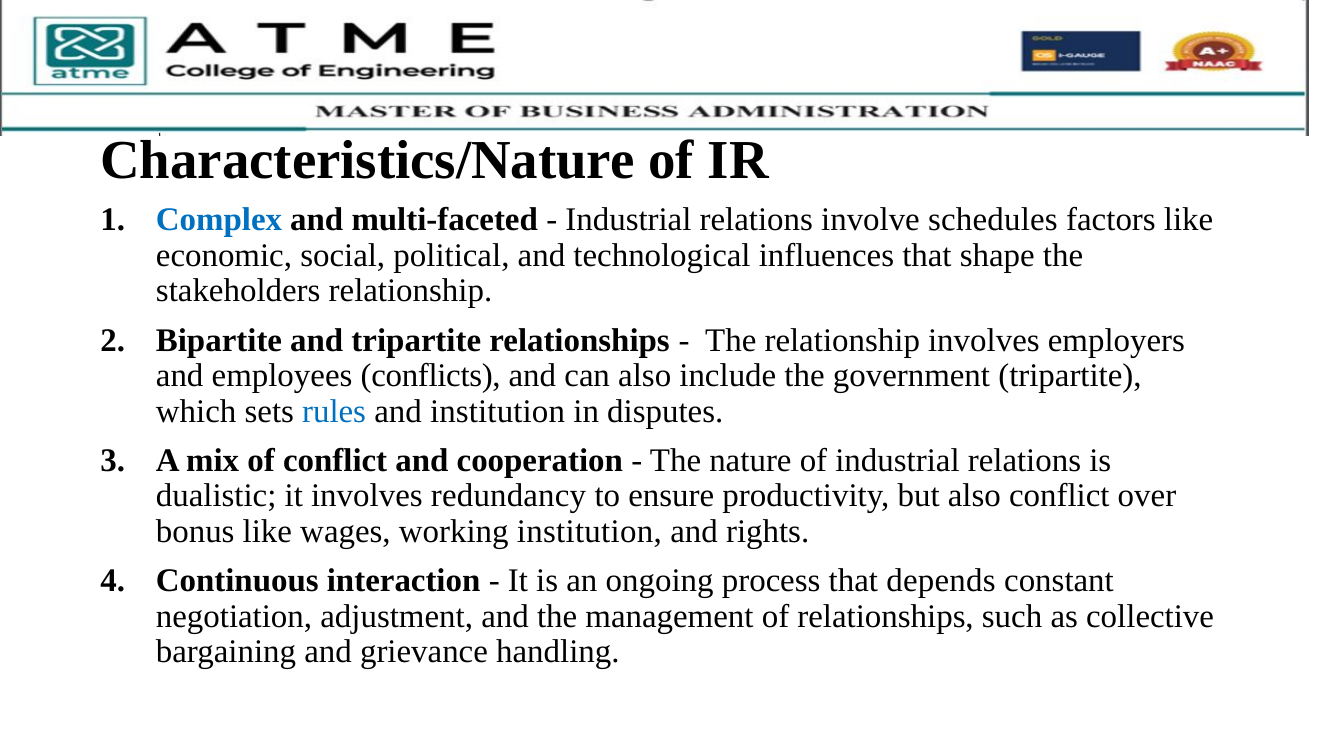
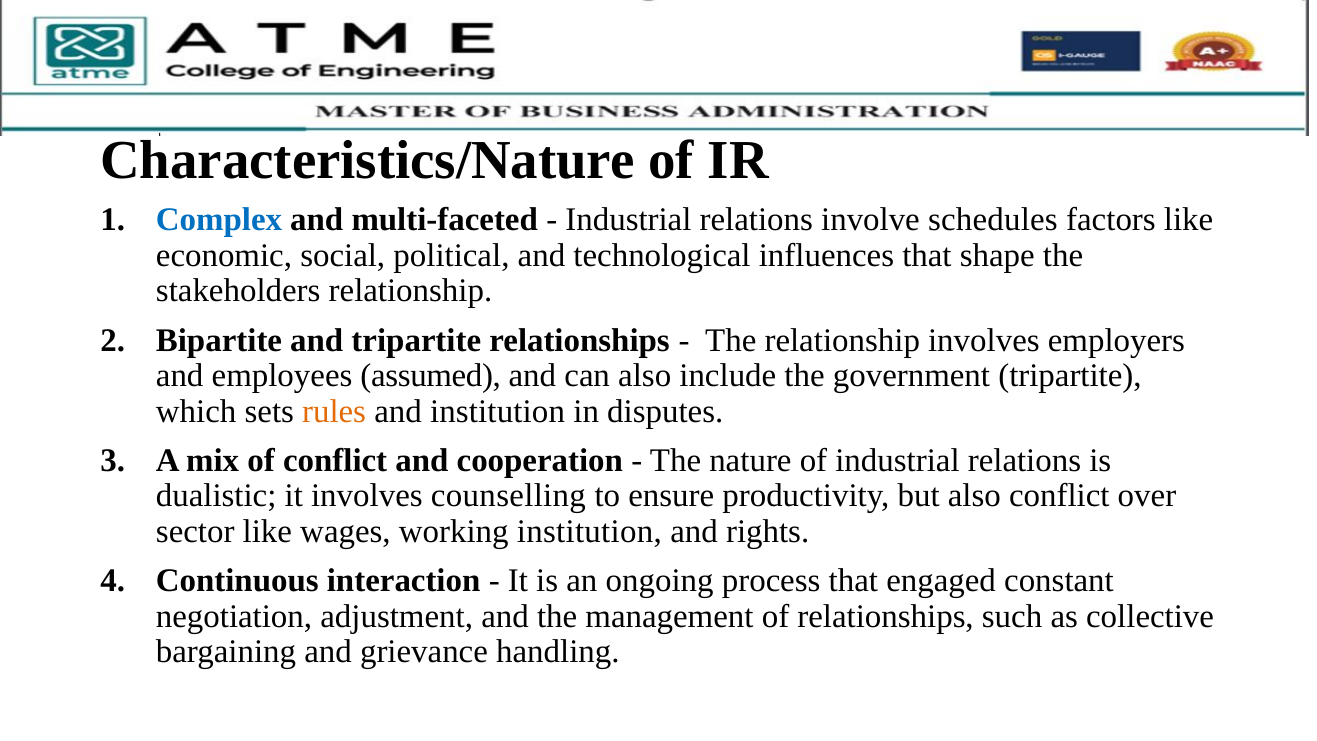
conflicts: conflicts -> assumed (431, 376)
rules colour: blue -> orange (334, 411)
redundancy: redundancy -> counselling (508, 496)
bonus: bonus -> sector (195, 532)
depends: depends -> engaged (941, 581)
